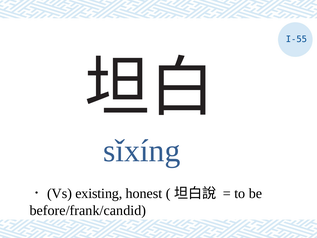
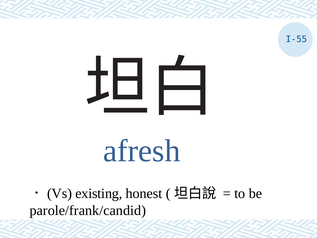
sǐxíng: sǐxíng -> afresh (142, 151)
before/frank/candid: before/frank/candid -> parole/frank/candid (88, 210)
